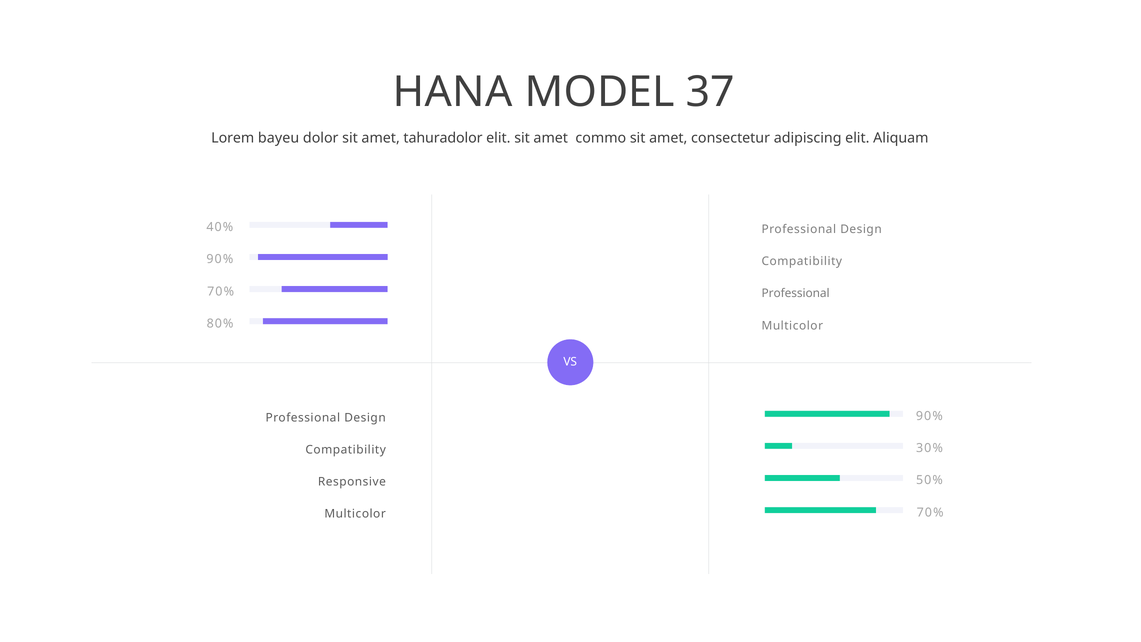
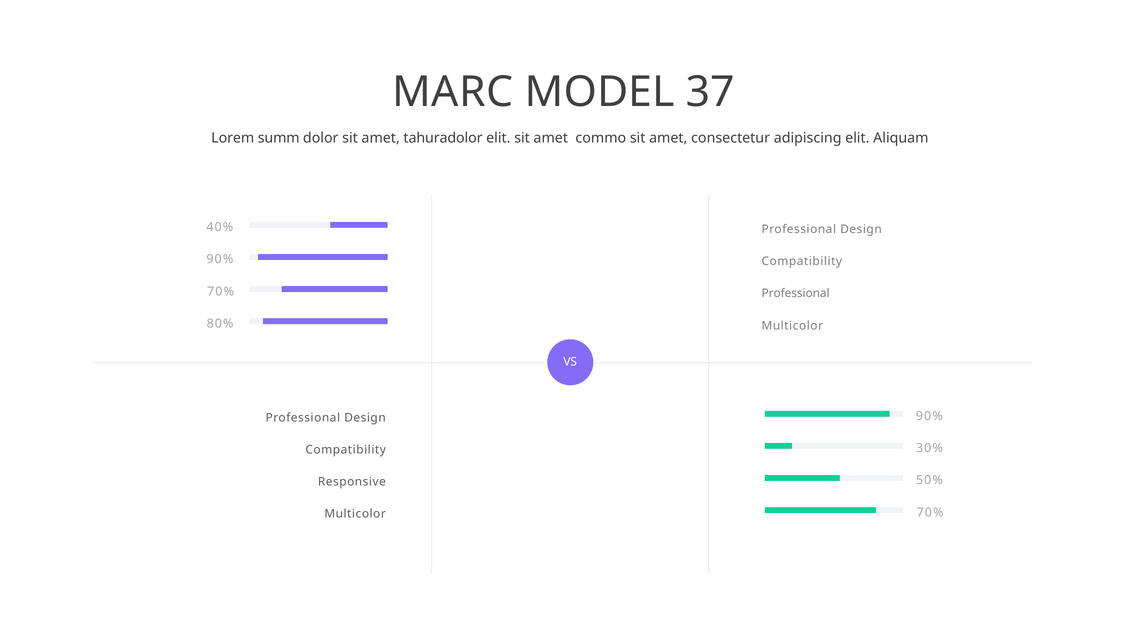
HANA: HANA -> MARC (453, 92)
bayeu: bayeu -> summ (279, 138)
